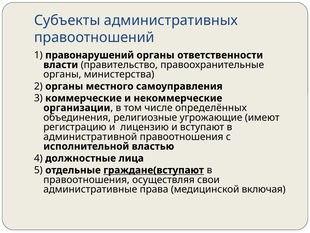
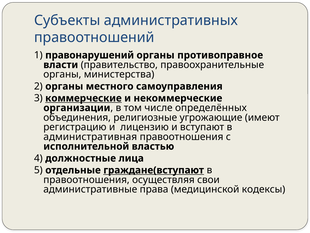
ответственности: ответственности -> противоправное (220, 55)
коммерческие underline: none -> present (83, 98)
административной: административной -> административная (90, 136)
включая: включая -> кодексы (264, 189)
